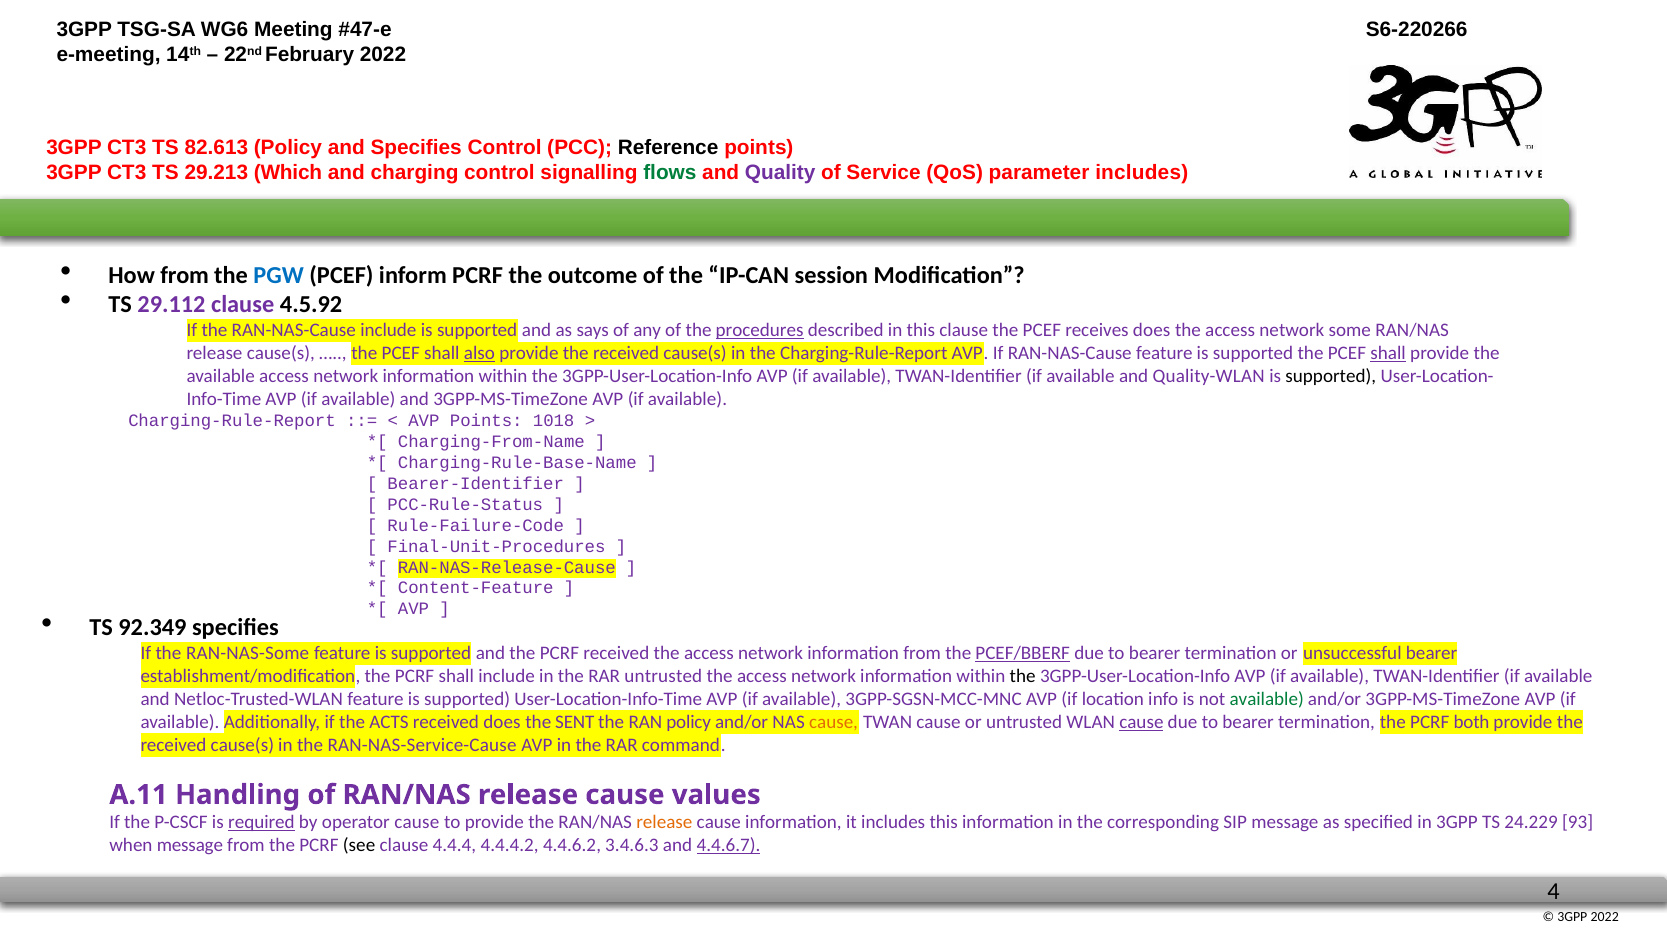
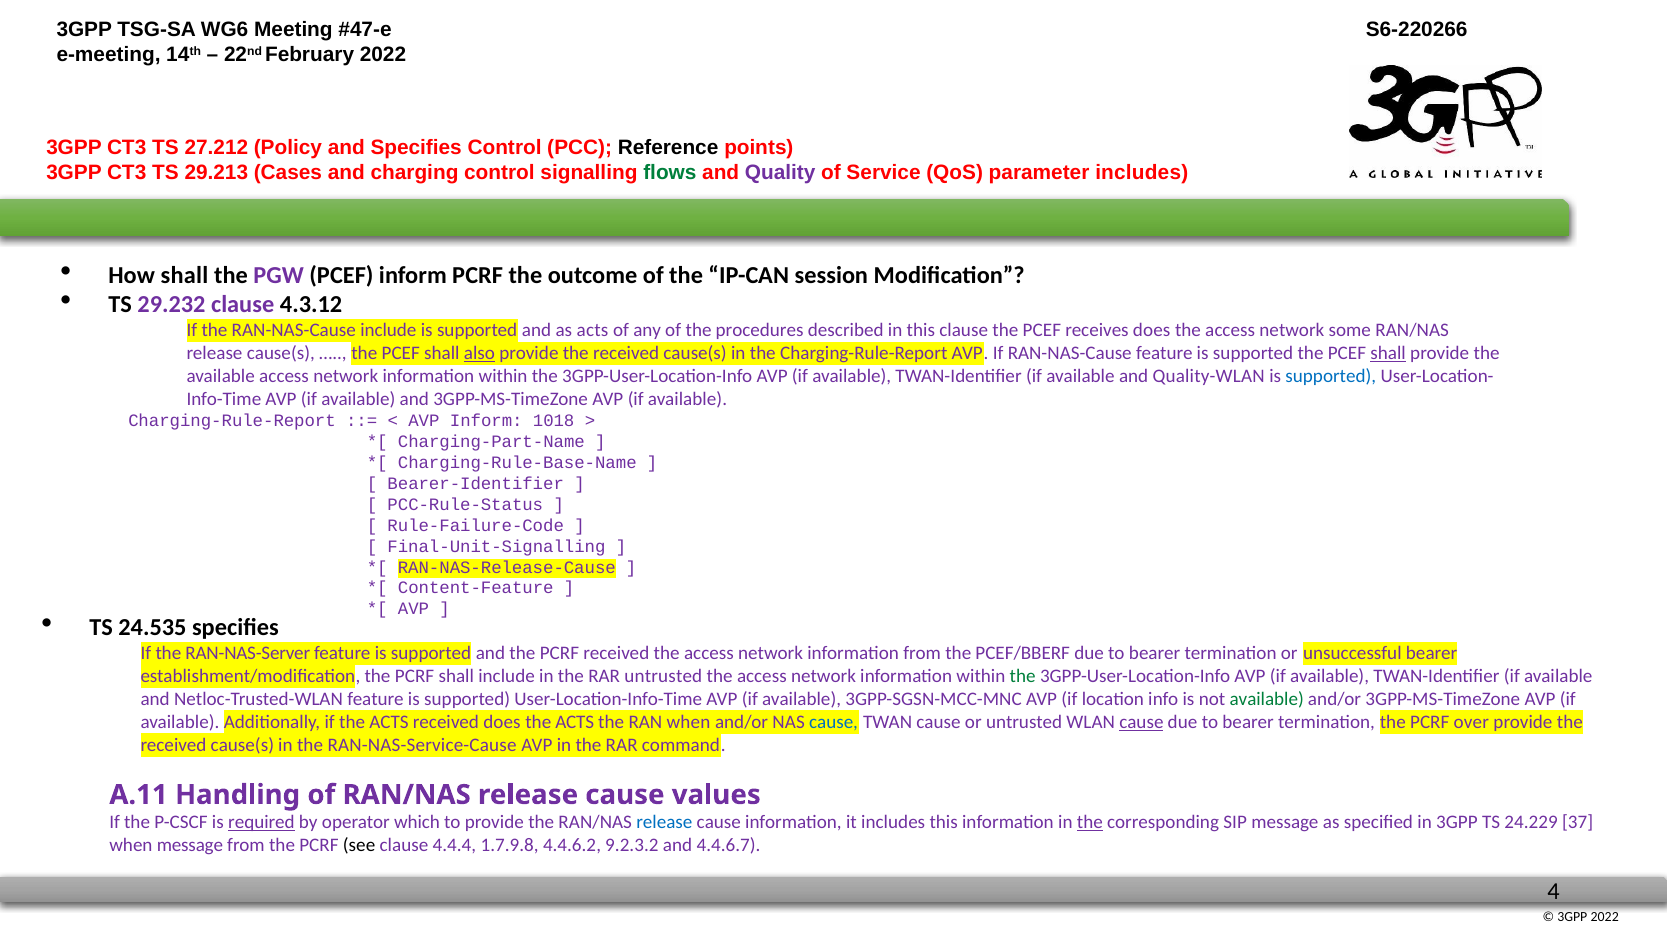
82.613: 82.613 -> 27.212 (216, 147)
Which: Which -> Cases (288, 172)
How from: from -> shall (184, 276)
PGW colour: blue -> purple (279, 276)
29.112: 29.112 -> 29.232 (171, 305)
4.5.92: 4.5.92 -> 4.3.12 (311, 305)
as says: says -> acts (593, 330)
procedures underline: present -> none (760, 330)
supported colour: black -> blue (1331, 376)
AVP Points: Points -> Inform (486, 421)
Charging-From-Name: Charging-From-Name -> Charging-Part-Name (491, 442)
Final-Unit-Procedures: Final-Unit-Procedures -> Final-Unit-Signalling (496, 546)
92.349: 92.349 -> 24.535 (152, 628)
RAN-NAS-Some: RAN-NAS-Some -> RAN-NAS-Server (248, 653)
PCEF/BBERF underline: present -> none (1023, 653)
the colour: black -> green (1023, 676)
SENT: SENT -> ACTS (575, 722)
RAN policy: policy -> when (689, 722)
cause colour: orange -> blue (834, 722)
both: both -> over (1471, 722)
operator cause: cause -> which (417, 822)
release colour: orange -> blue (664, 822)
the underline: none -> present (1090, 822)
93: 93 -> 37 (1578, 822)
4.4.4.2: 4.4.4.2 -> 1.7.9.8 (510, 845)
3.4.6.3: 3.4.6.3 -> 9.2.3.2 (632, 845)
4.4.6.7 underline: present -> none (729, 845)
